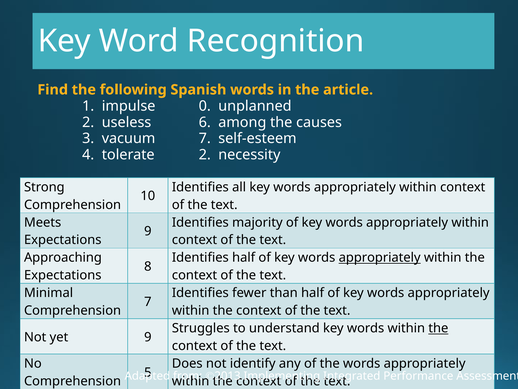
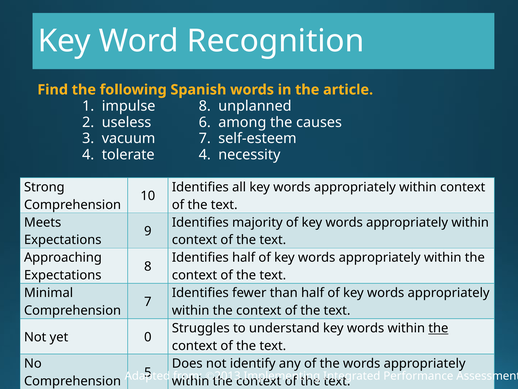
impulse 0: 0 -> 8 (205, 106)
tolerate 2: 2 -> 4 (205, 155)
appropriately underline: present -> none (380, 257)
yet 9: 9 -> 0 (148, 337)
